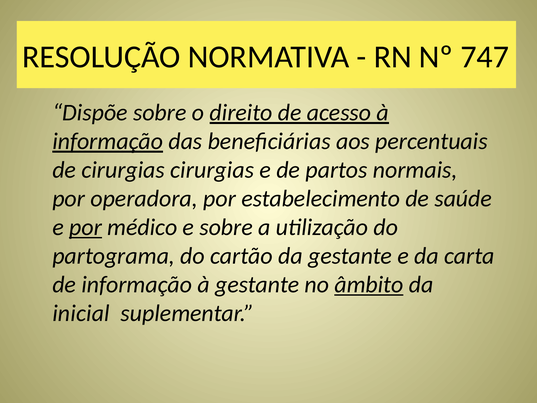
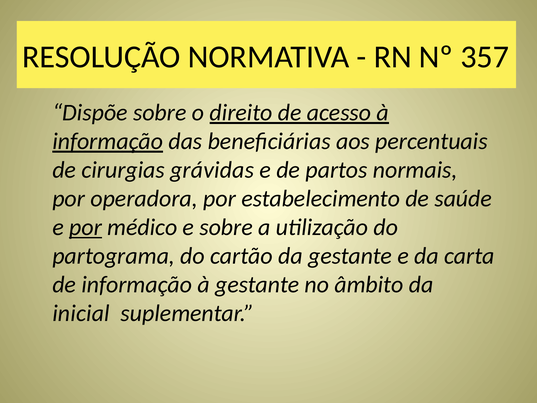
747: 747 -> 357 (485, 57)
cirurgias cirurgias: cirurgias -> grávidas (212, 170)
âmbito underline: present -> none (369, 285)
